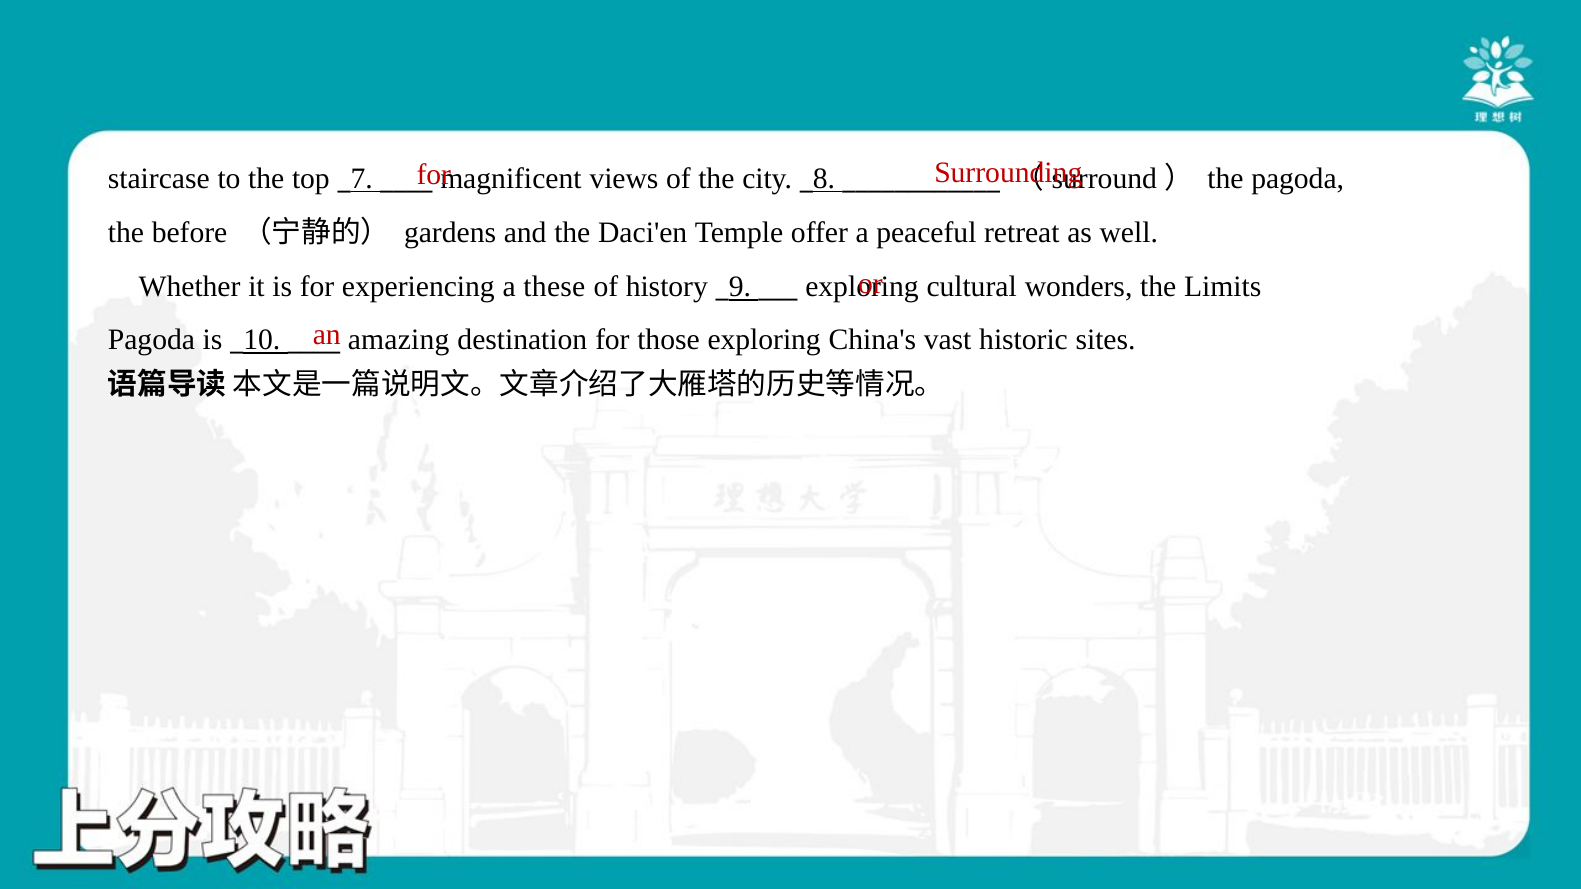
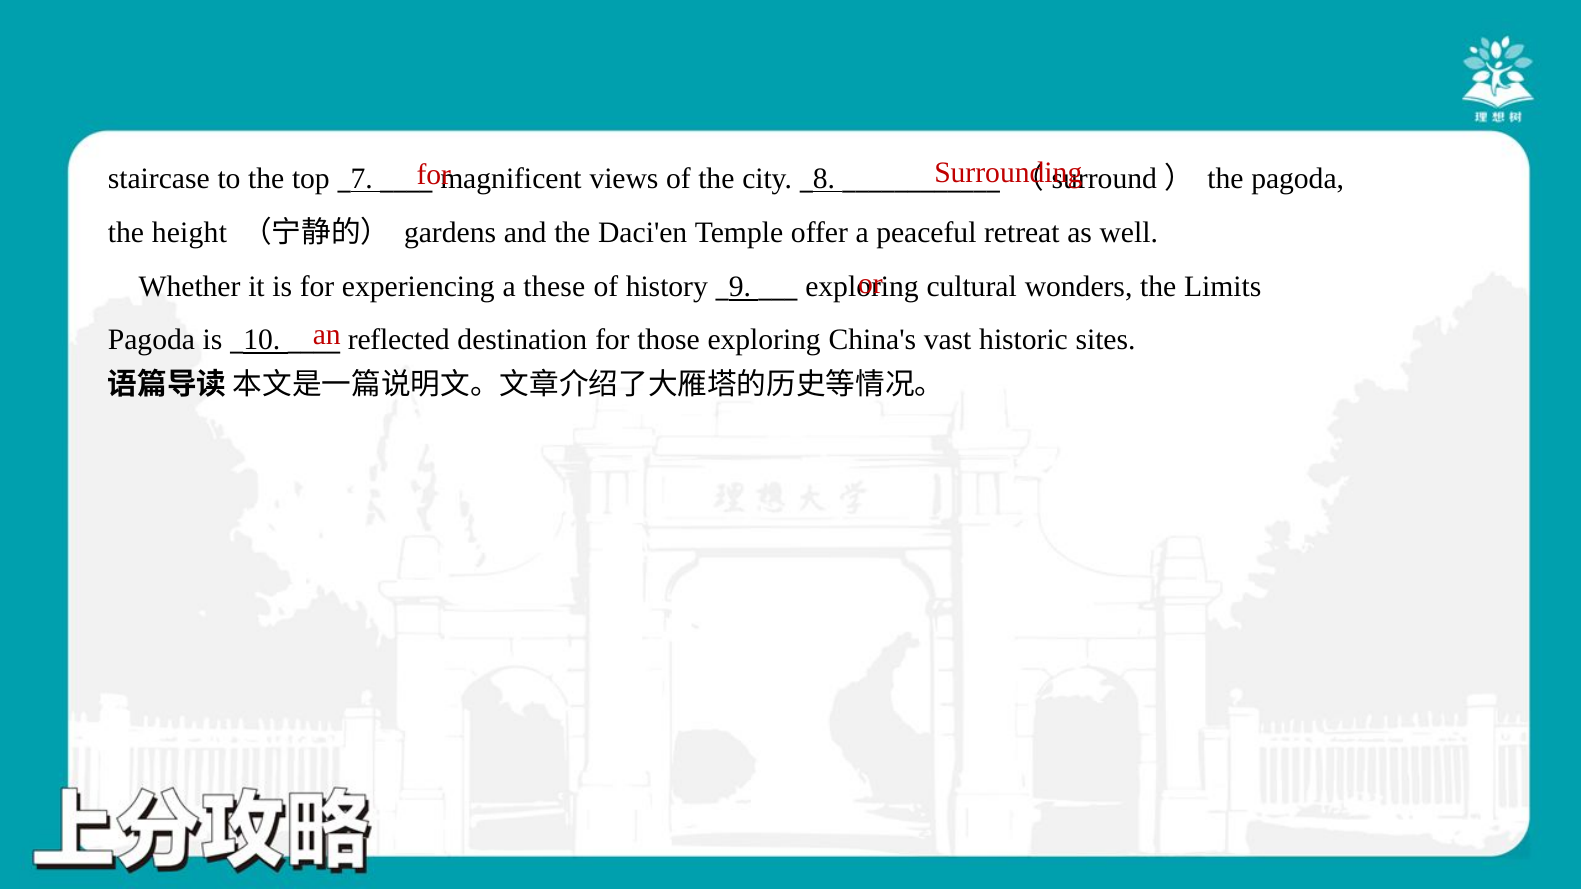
before: before -> height (189, 233)
amazing: amazing -> reflected (399, 340)
